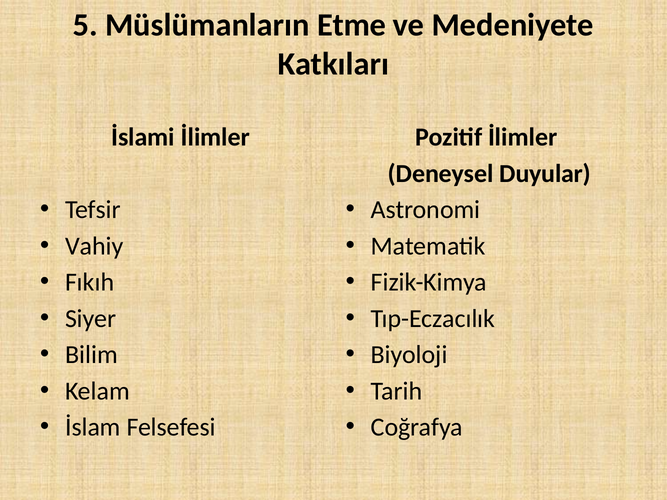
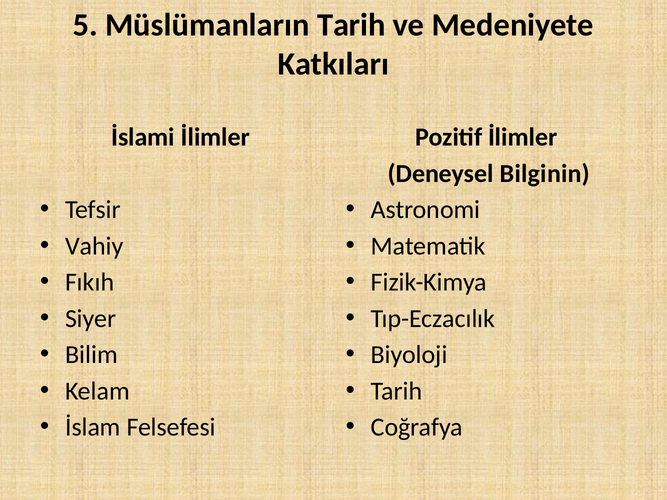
Müslümanların Etme: Etme -> Tarih (351, 25)
Duyular: Duyular -> Bilginin (545, 174)
